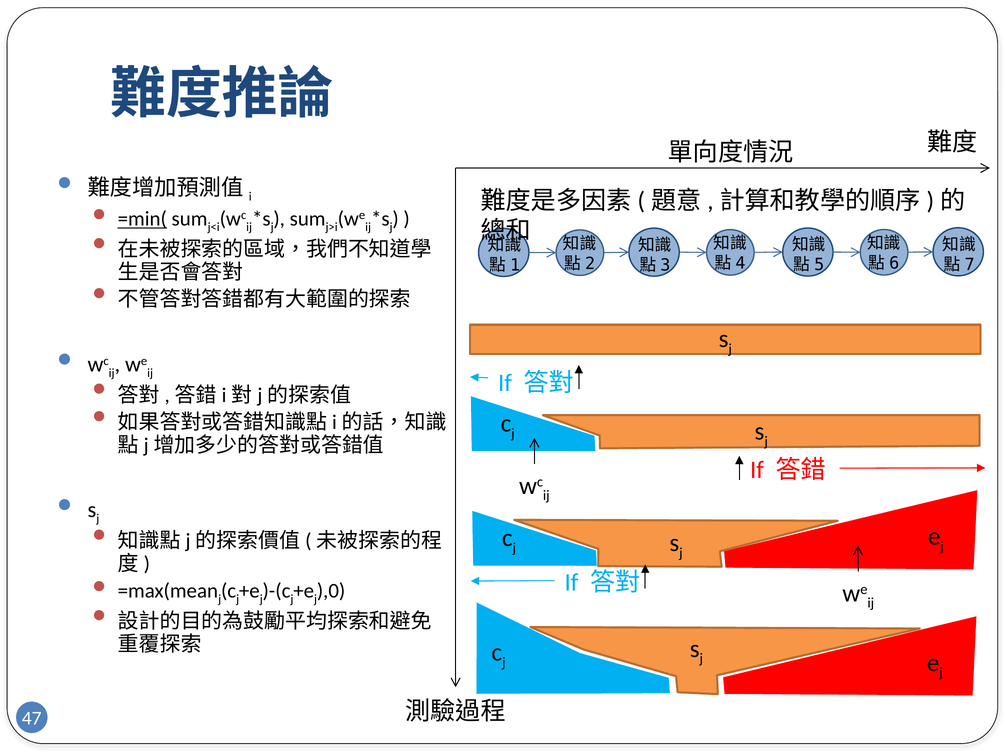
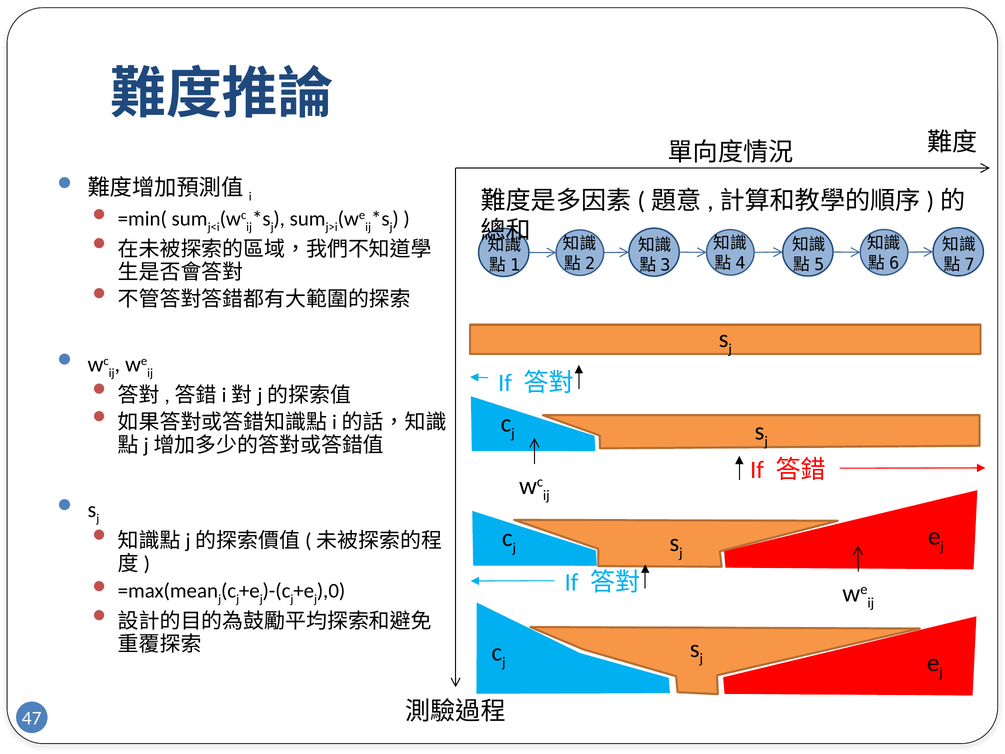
=min( underline: present -> none (142, 219)
